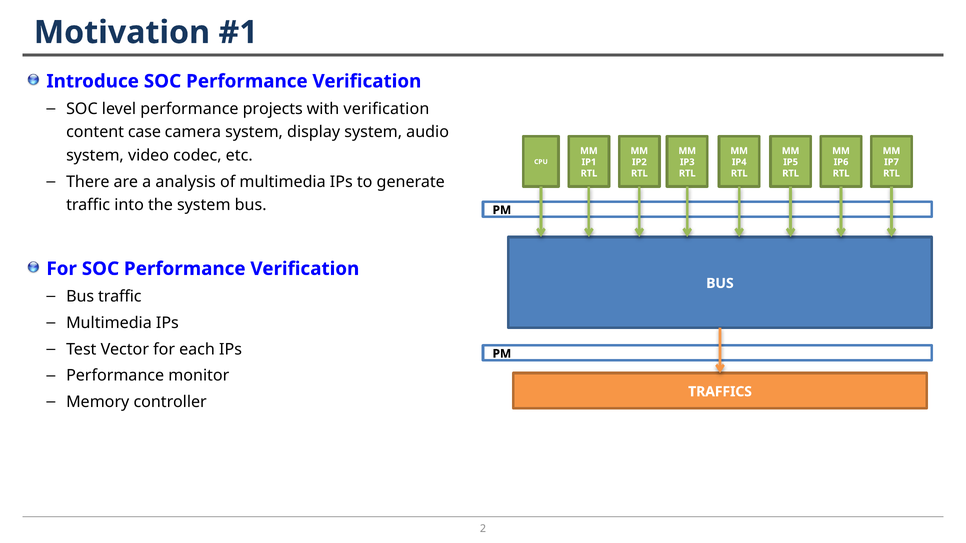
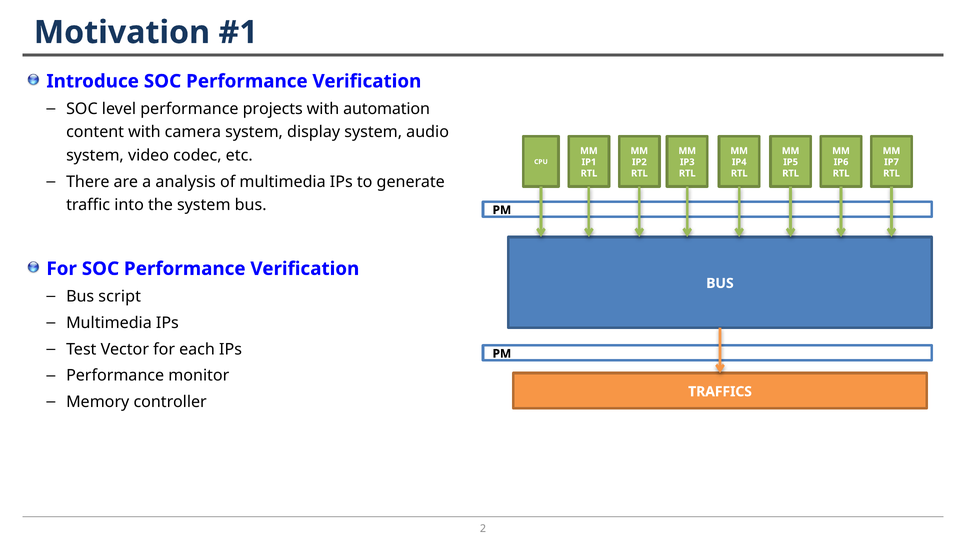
with verification: verification -> automation (387, 109)
content case: case -> with (144, 132)
Bus traffic: traffic -> script (120, 297)
